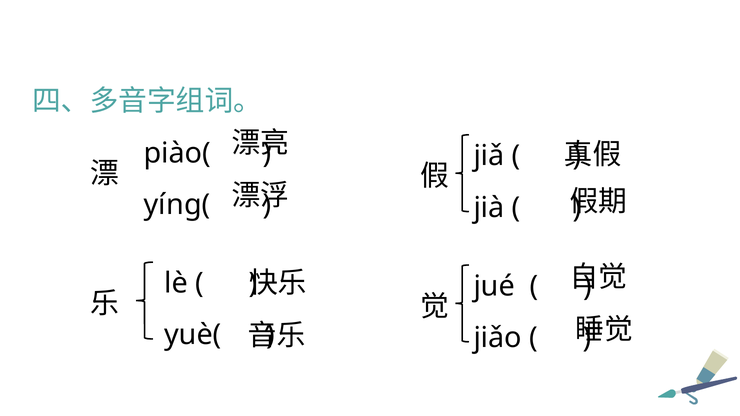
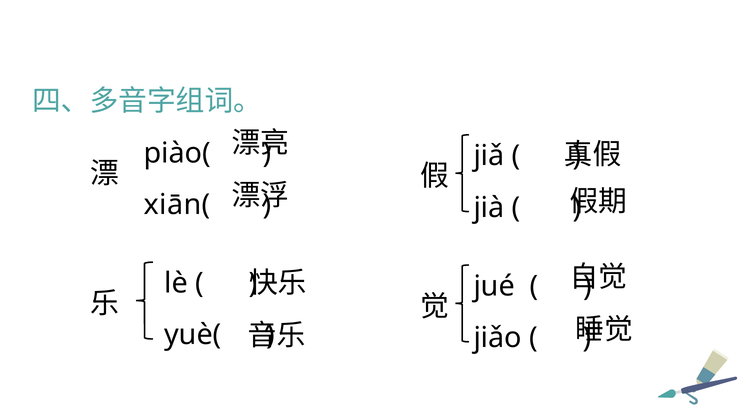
yíng(: yíng( -> xiān( (177, 205)
